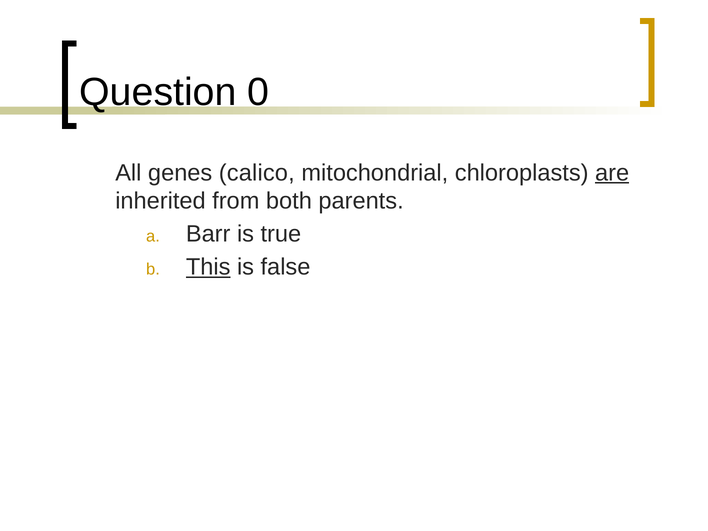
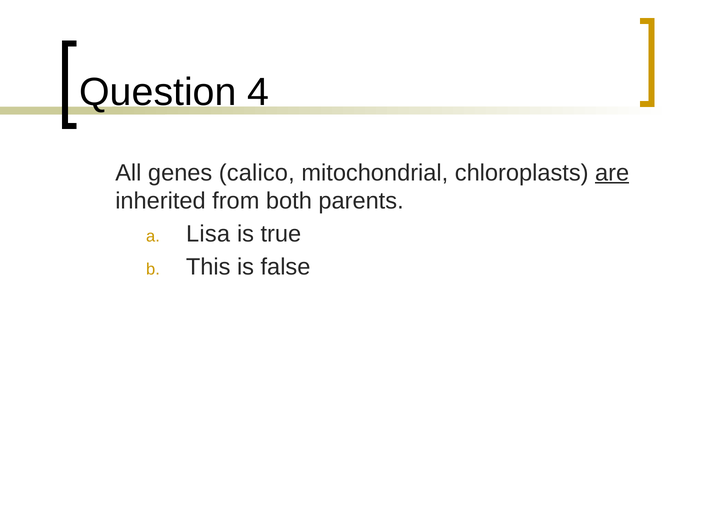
0: 0 -> 4 (258, 92)
Barr: Barr -> Lisa (208, 234)
This underline: present -> none (208, 267)
